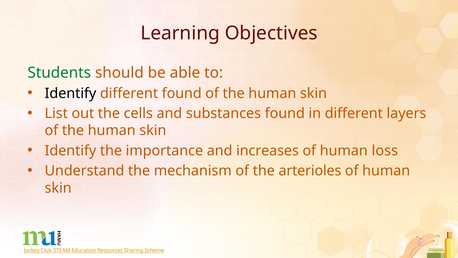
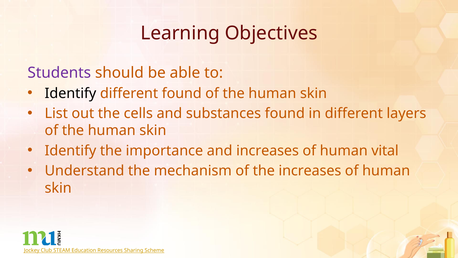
Students colour: green -> purple (59, 73)
loss: loss -> vital (385, 150)
the arterioles: arterioles -> increases (310, 170)
